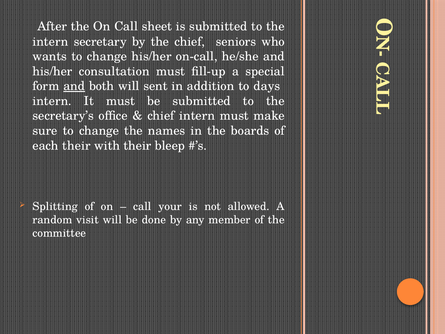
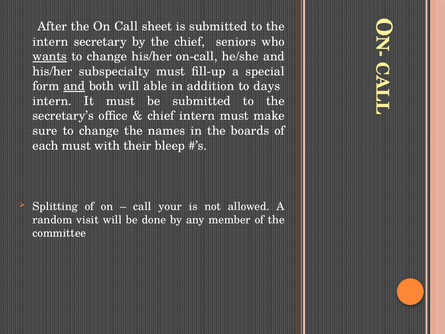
wants underline: none -> present (50, 56)
consultation: consultation -> subspecialty (114, 71)
sent: sent -> able (156, 86)
each their: their -> must (76, 146)
